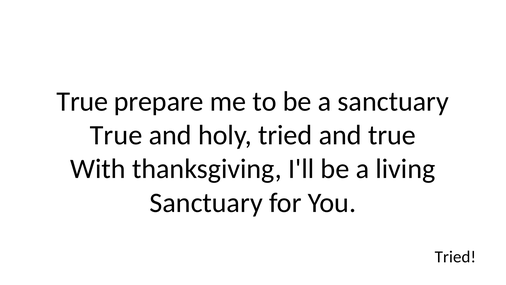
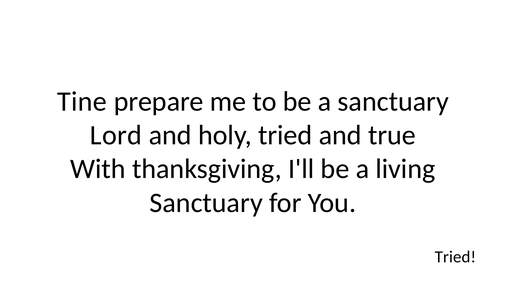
True: True -> Tine (82, 101)
True: True -> Lord (116, 135)
